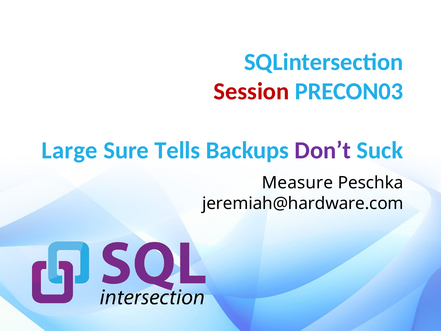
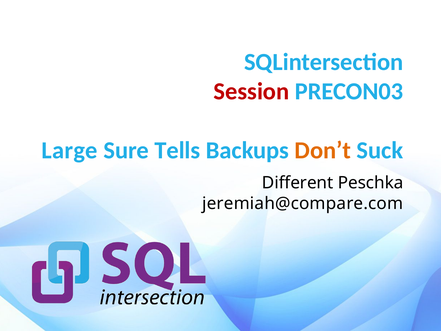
Don’t colour: purple -> orange (323, 150)
Measure: Measure -> Different (298, 183)
jeremiah@hardware.com: jeremiah@hardware.com -> jeremiah@compare.com (303, 203)
